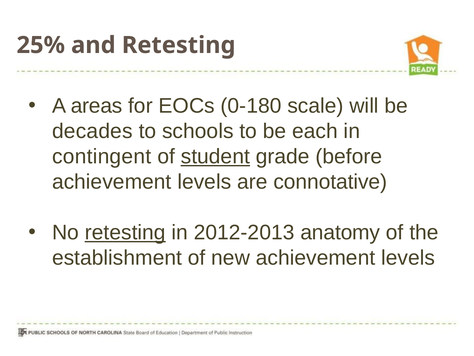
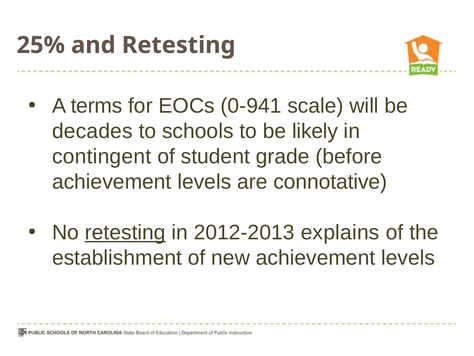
areas: areas -> terms (97, 106)
0-180: 0-180 -> 0-941 (251, 106)
each: each -> likely (315, 131)
student underline: present -> none (215, 156)
anatomy: anatomy -> explains (340, 232)
